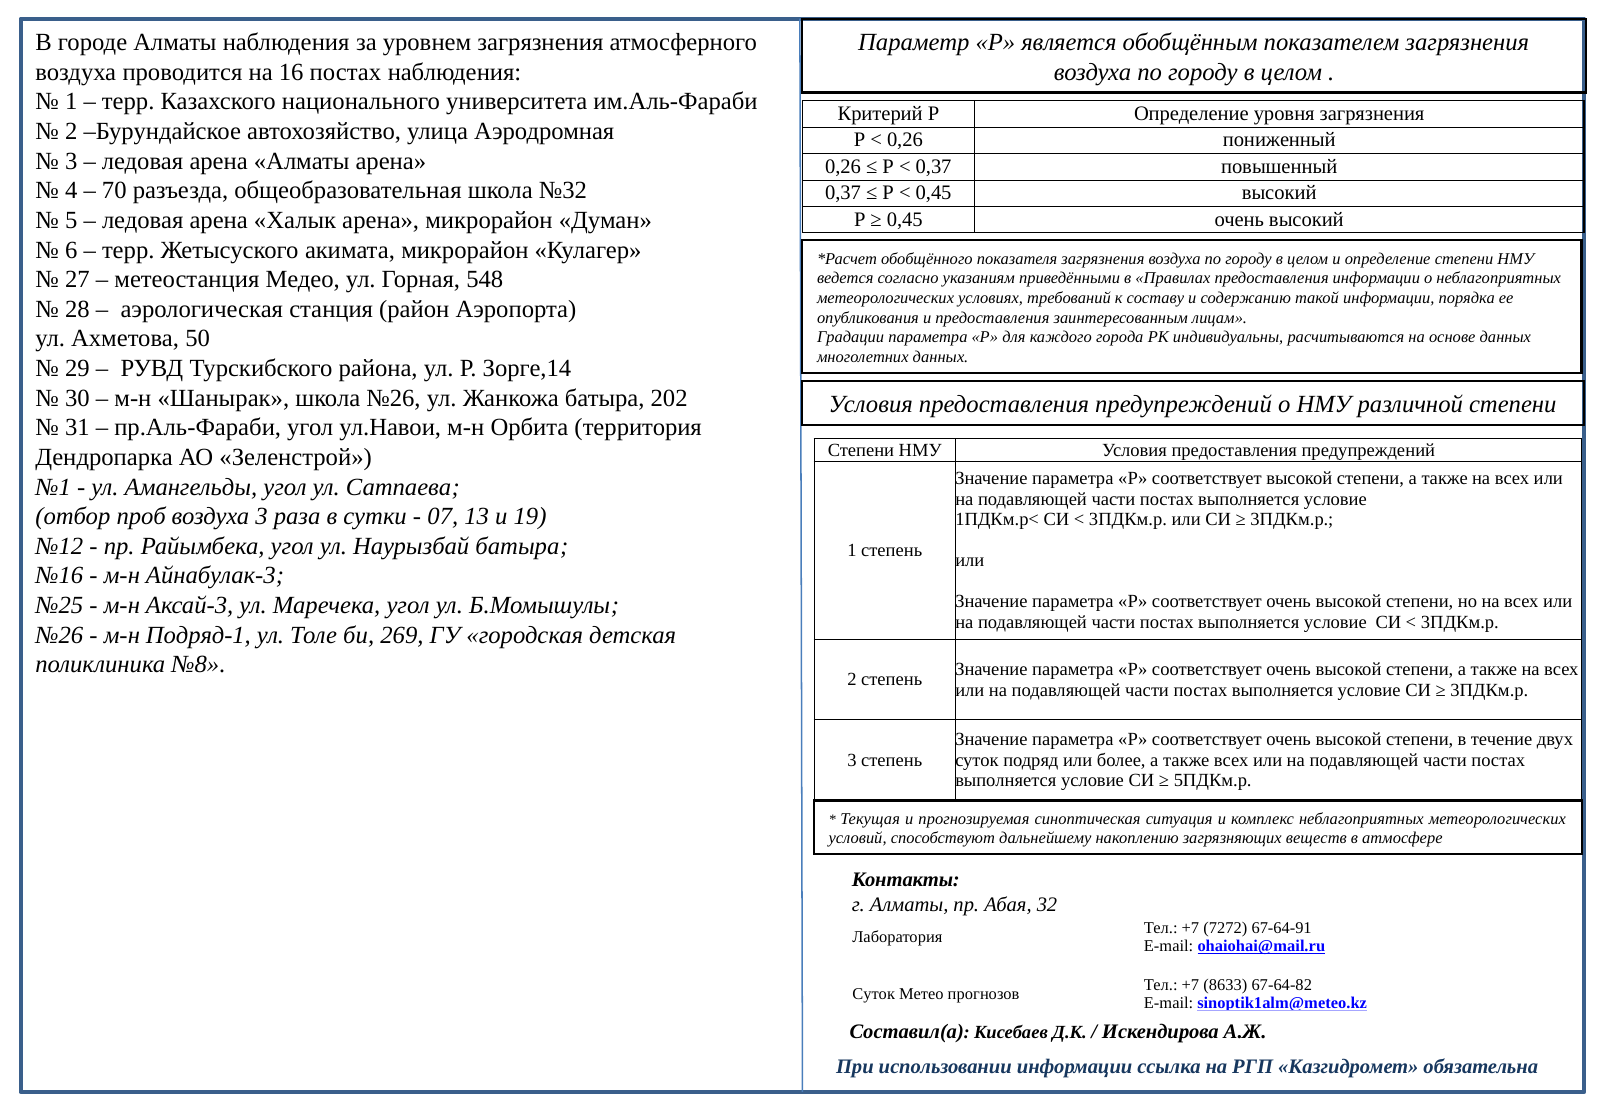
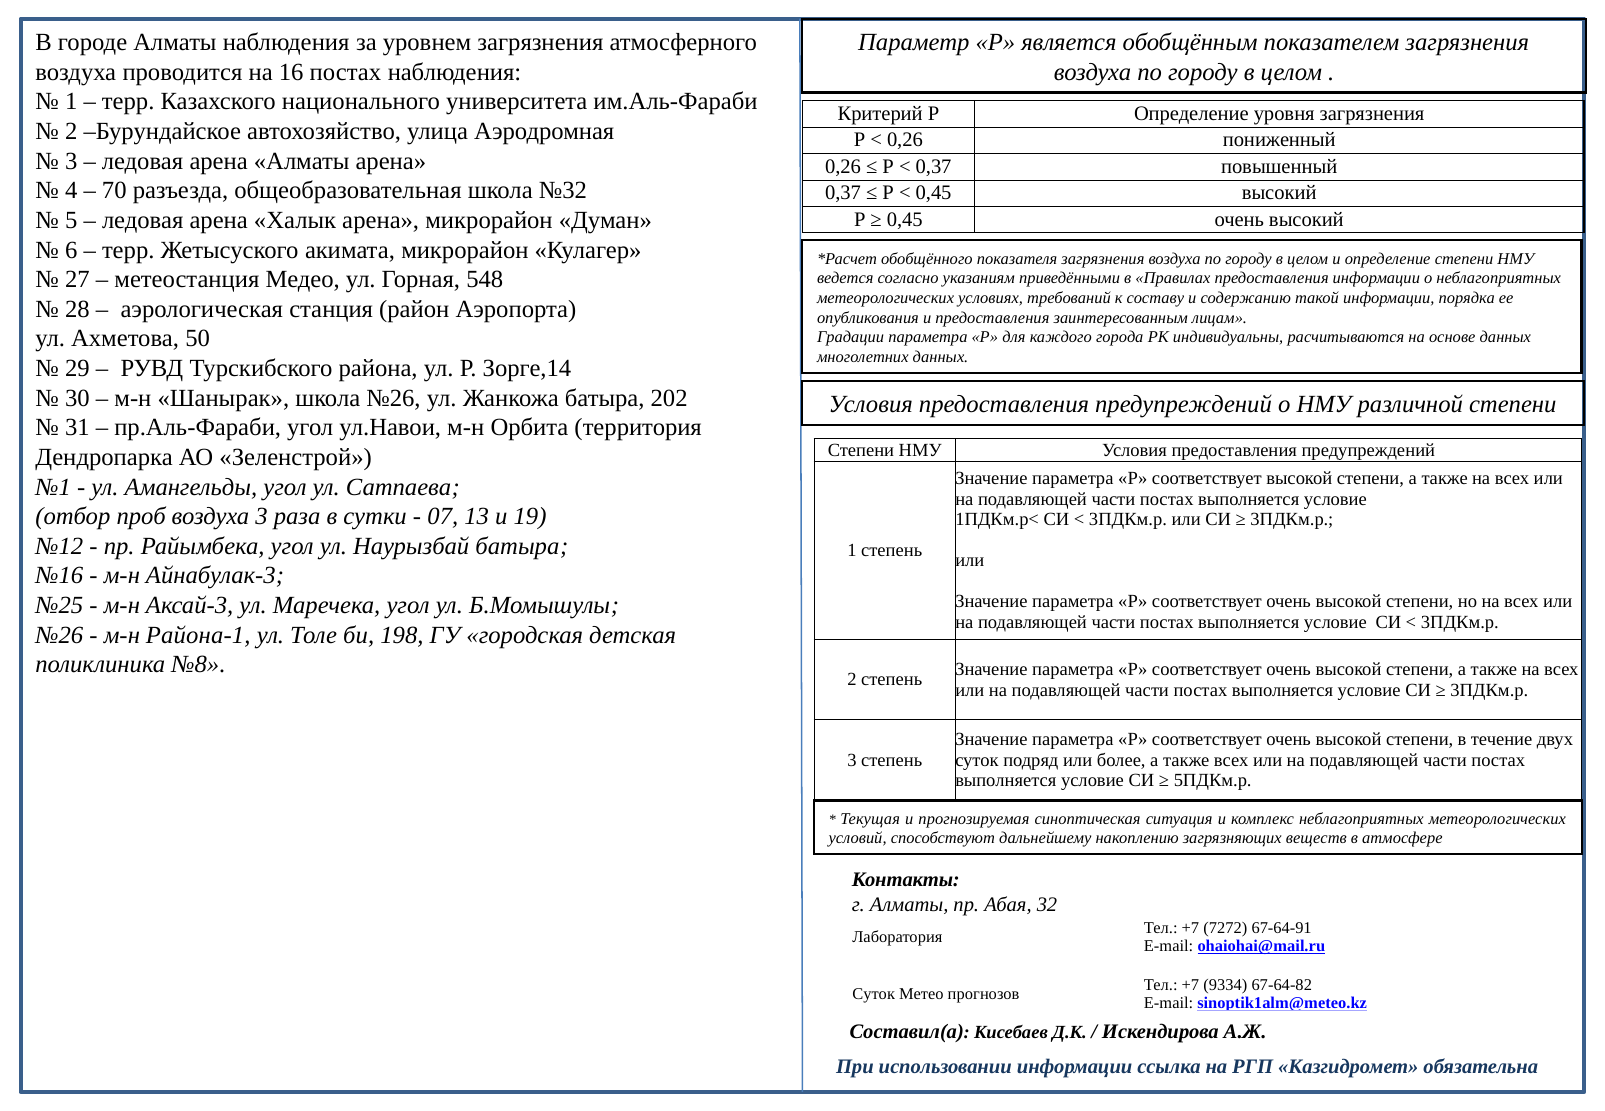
Подряд-1: Подряд-1 -> Района-1 (198, 635)
269: 269 -> 198 (402, 635)
8633: 8633 -> 9334 (1225, 985)
